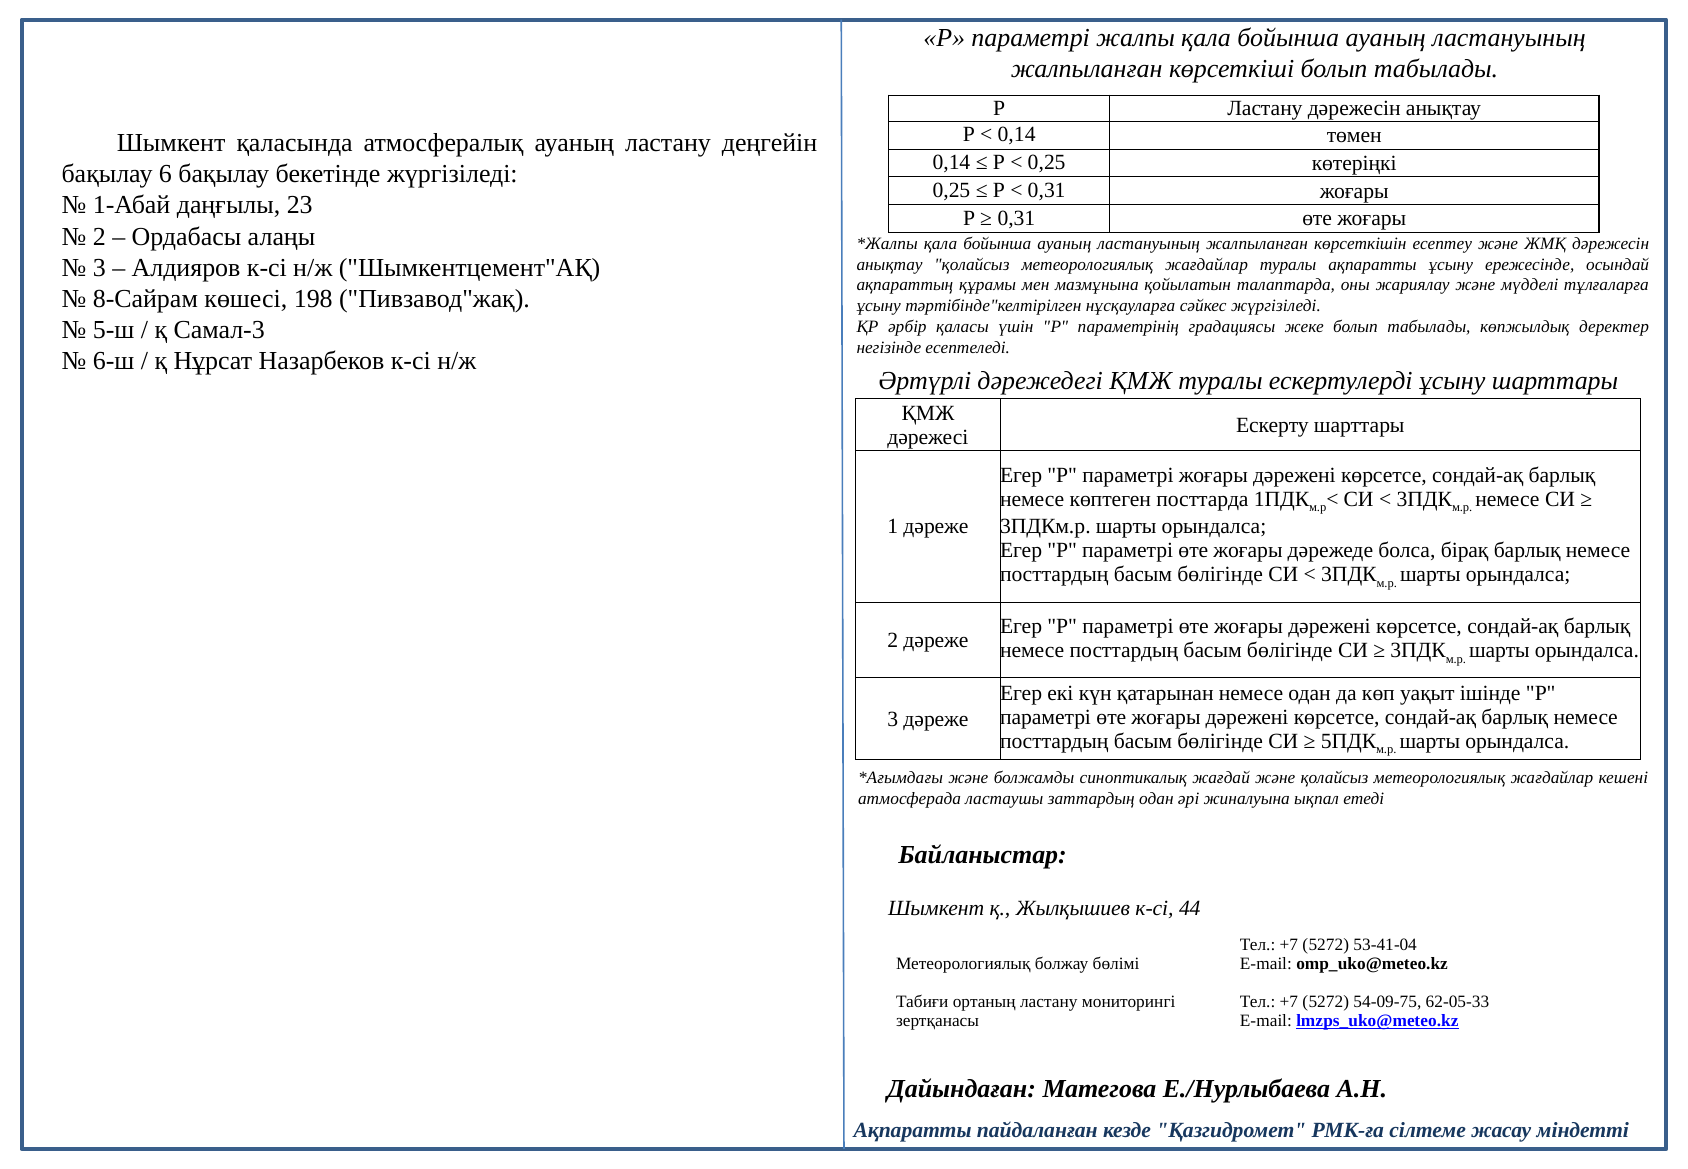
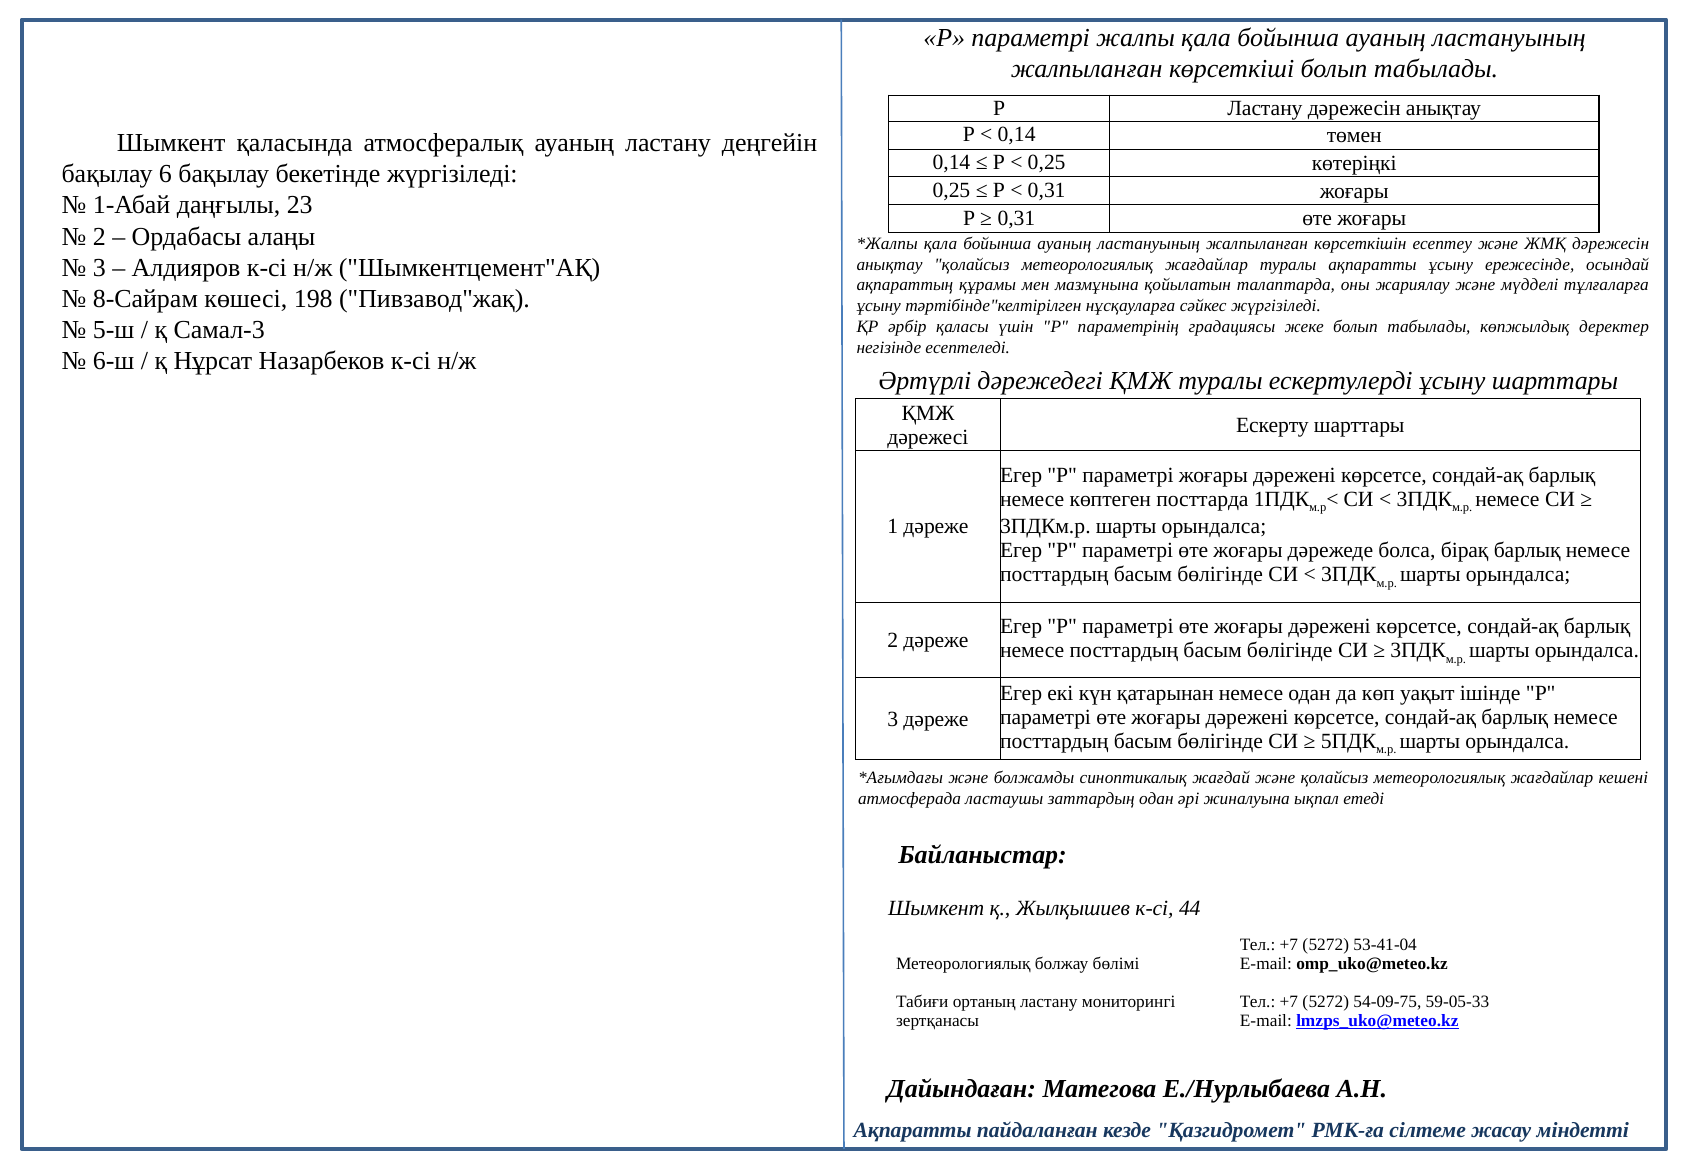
62-05-33: 62-05-33 -> 59-05-33 (1457, 1002)
